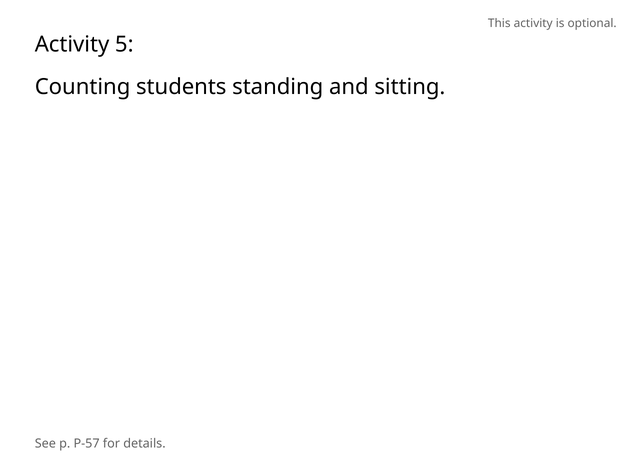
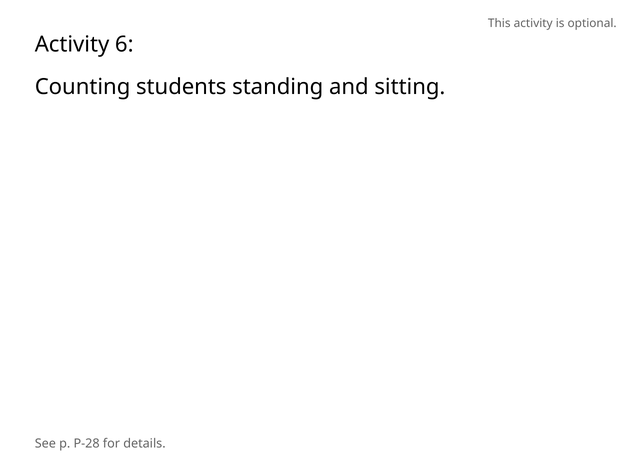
5: 5 -> 6 (124, 44)
P-57: P-57 -> P-28 (87, 443)
